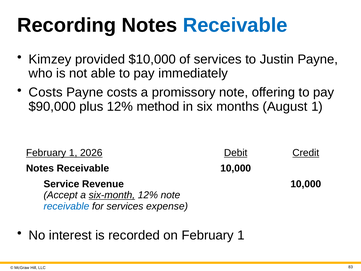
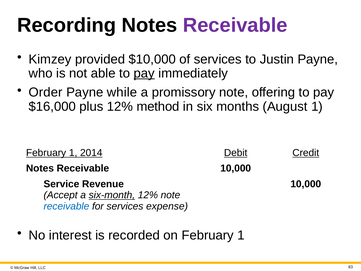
Receivable colour: blue -> purple (235, 25)
pay underline: none -> present (144, 73)
Costs: Costs -> Order (46, 92)
Payne costs: costs -> while (122, 92)
$90,000: $90,000 -> $16,000 (52, 106)
2026: 2026 -> 2014 (91, 153)
